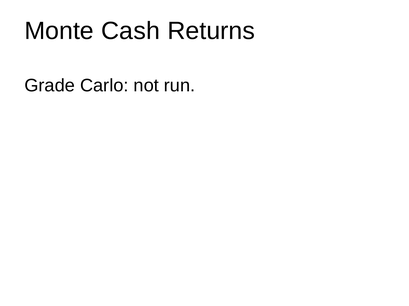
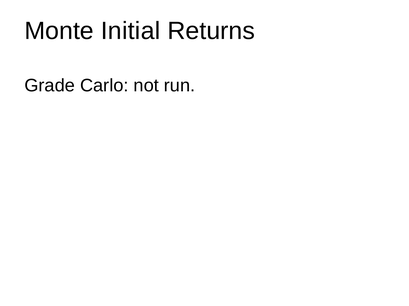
Cash: Cash -> Initial (131, 31)
